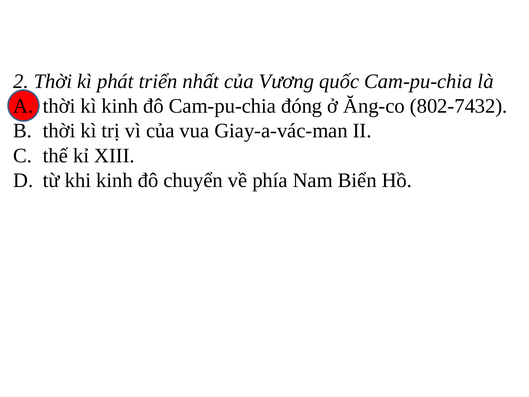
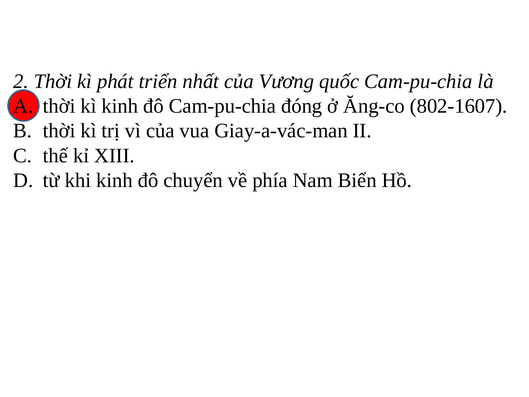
802-7432: 802-7432 -> 802-1607 (459, 106)
